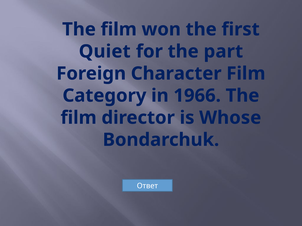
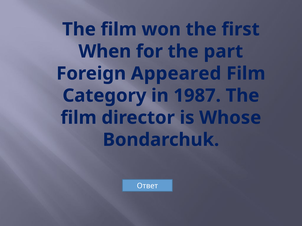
Quiet: Quiet -> When (105, 52)
Character: Character -> Appeared (176, 74)
1966: 1966 -> 1987 (197, 96)
